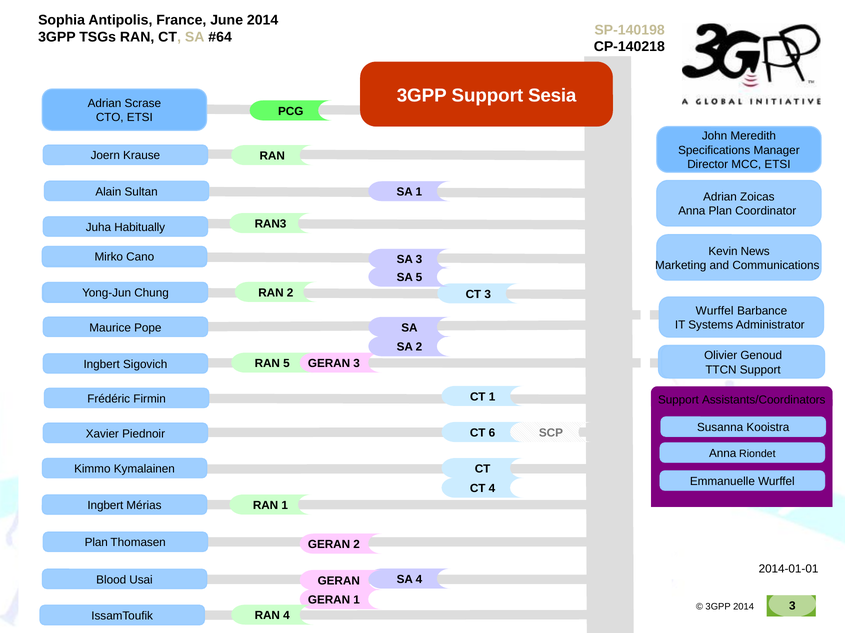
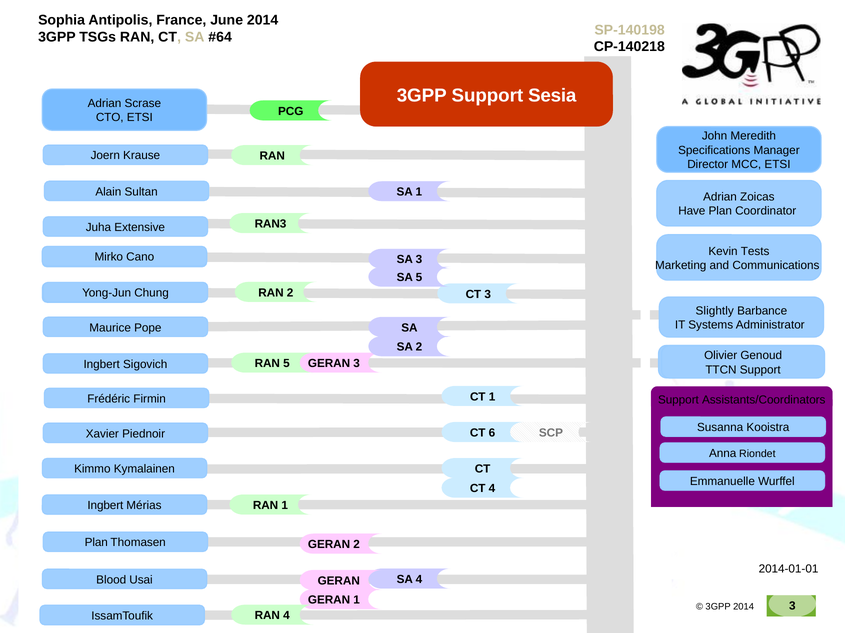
Anna: Anna -> Have (692, 211)
Habitually: Habitually -> Extensive (140, 228)
News: News -> Tests (755, 251)
Wurffel: Wurffel -> Slightly (715, 311)
